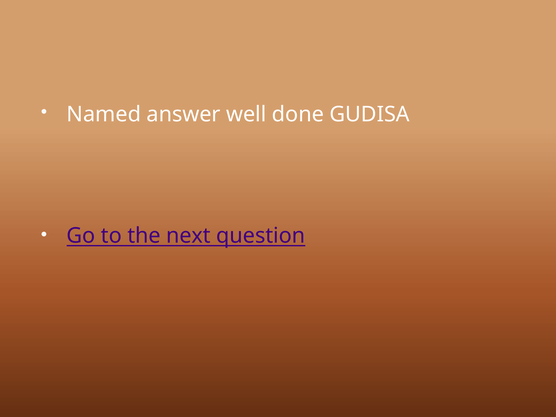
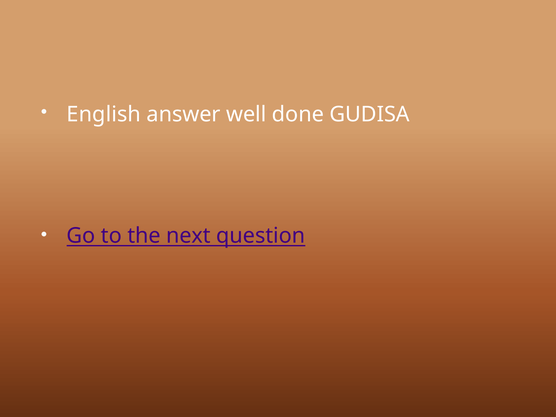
Named: Named -> English (104, 115)
